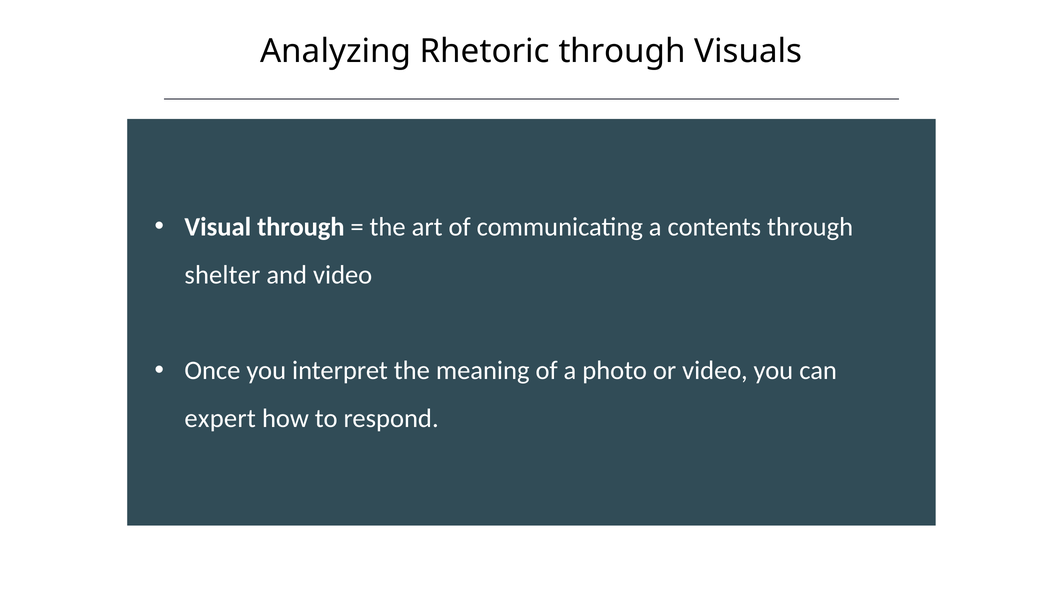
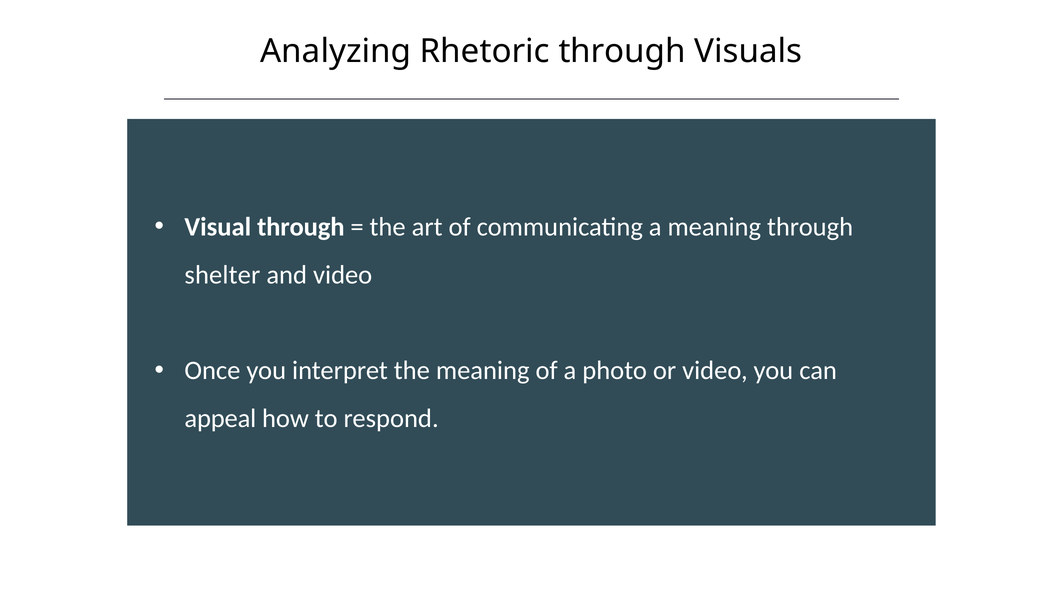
a contents: contents -> meaning (714, 227)
expert: expert -> appeal (220, 419)
